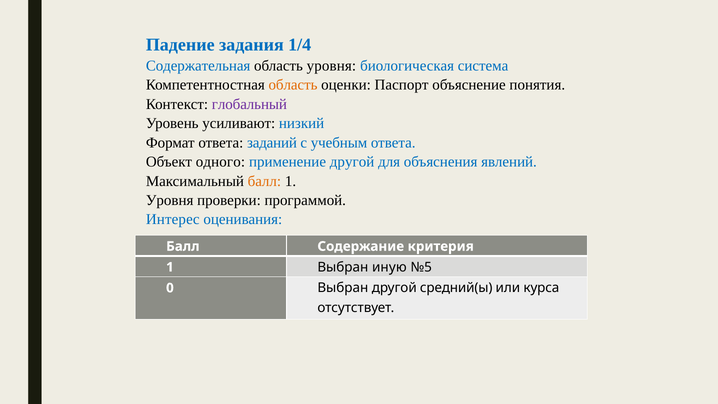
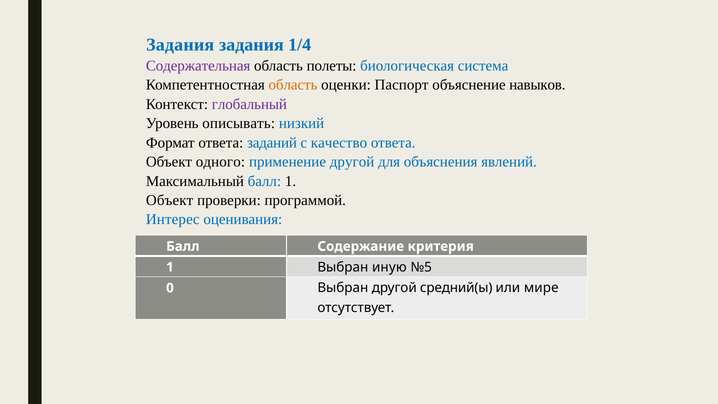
Падение: Падение -> Задания (180, 45)
Содержательная colour: blue -> purple (198, 66)
область уровня: уровня -> полеты (332, 66)
понятия: понятия -> навыков (537, 85)
усиливают: усиливают -> описывать (239, 123)
учебным: учебным -> качество (339, 143)
балл colour: orange -> blue (264, 181)
Уровня: Уровня -> Объект (170, 200)
курса: курса -> мире (541, 288)
